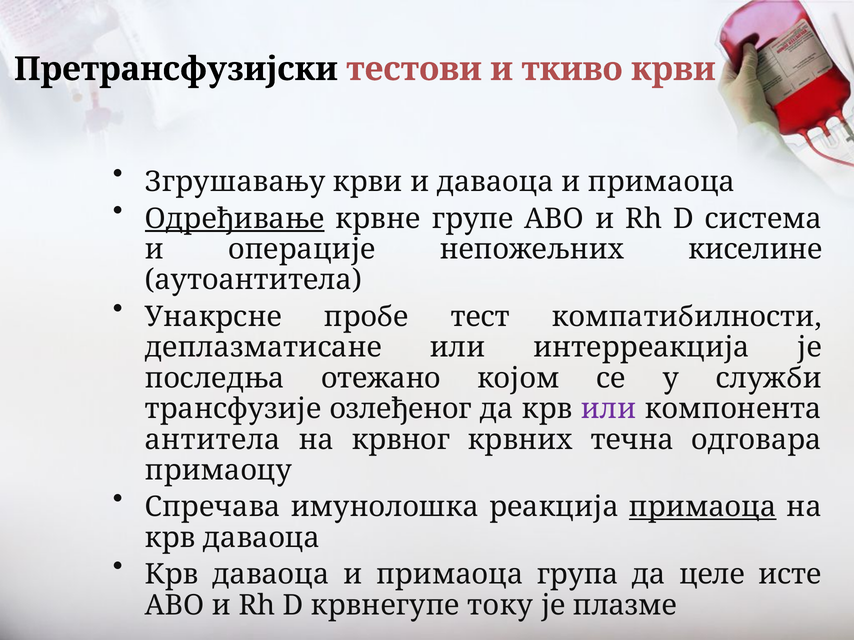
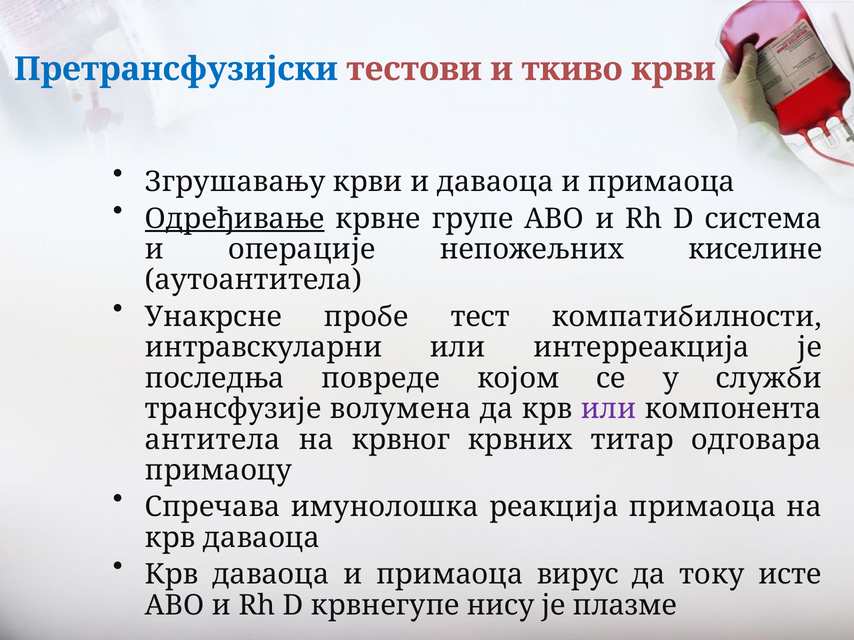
Претрансфузијски colour: black -> blue (176, 69)
деплазматисане: деплазматисане -> интравскуларни (264, 348)
отежано: отежано -> повреде (381, 378)
озлеђеног: озлеђеног -> волумена (400, 409)
течна: течна -> титар (632, 440)
примаоца underline: present -> none (703, 507)
група: група -> вирус (578, 575)
целе: целе -> току (712, 575)
току: току -> нису (501, 606)
